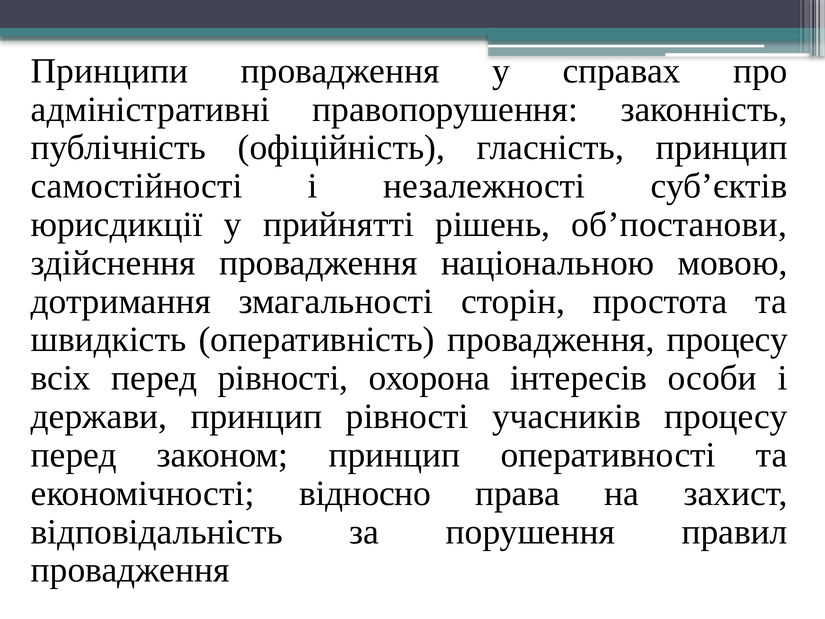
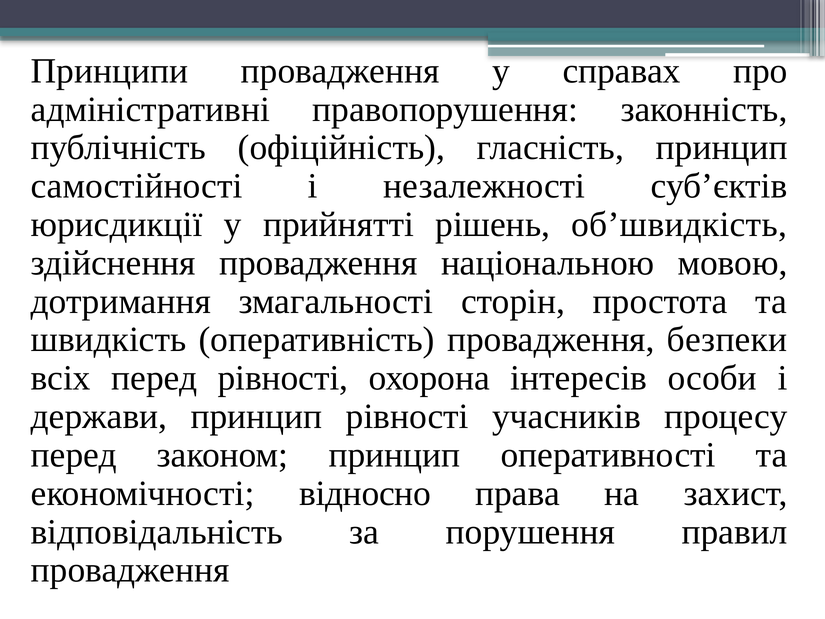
об’постанови: об’постанови -> об’швидкість (679, 224)
провадження процесу: процесу -> безпеки (727, 340)
